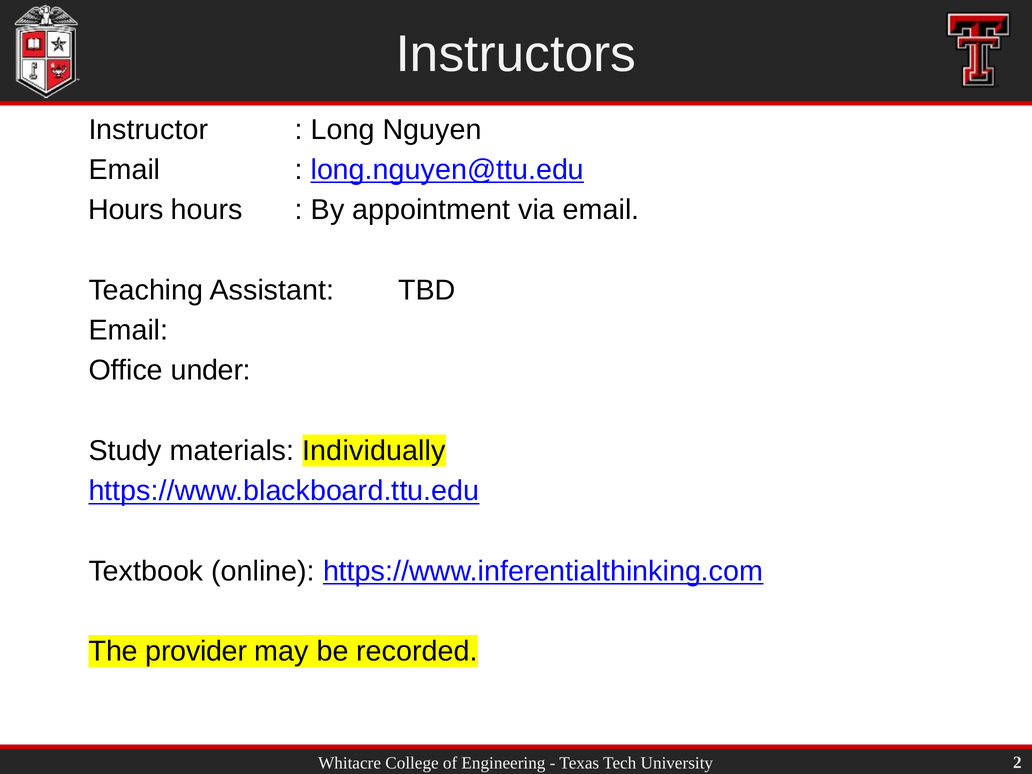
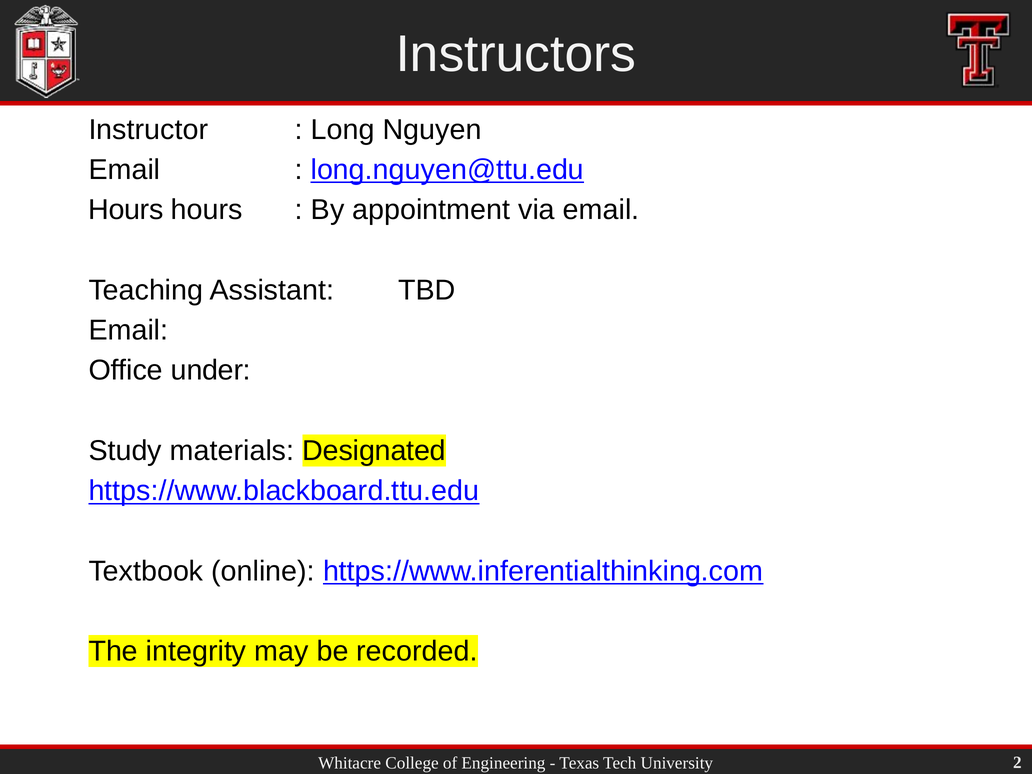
Individually: Individually -> Designated (374, 451)
provider: provider -> integrity (196, 652)
